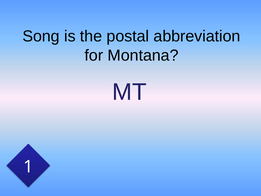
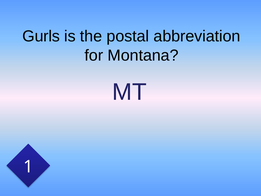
Song: Song -> Gurls (41, 36)
